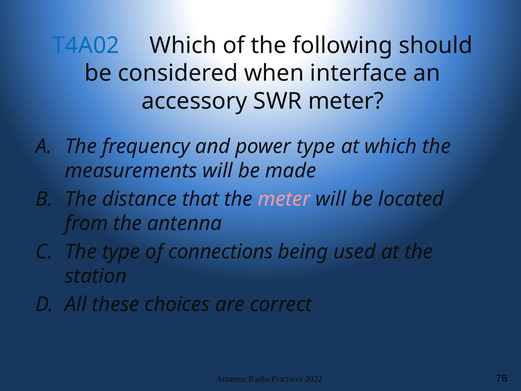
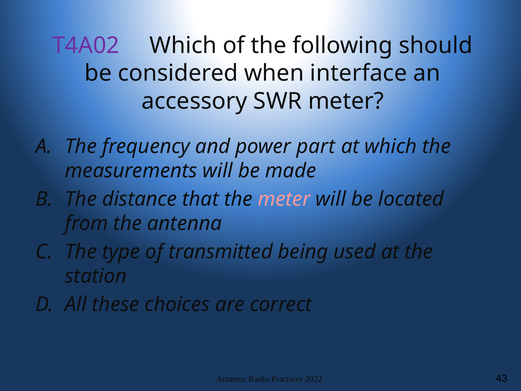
T4A02 colour: blue -> purple (86, 45)
power type: type -> part (316, 146)
connections: connections -> transmitted (221, 252)
76: 76 -> 43 (502, 378)
